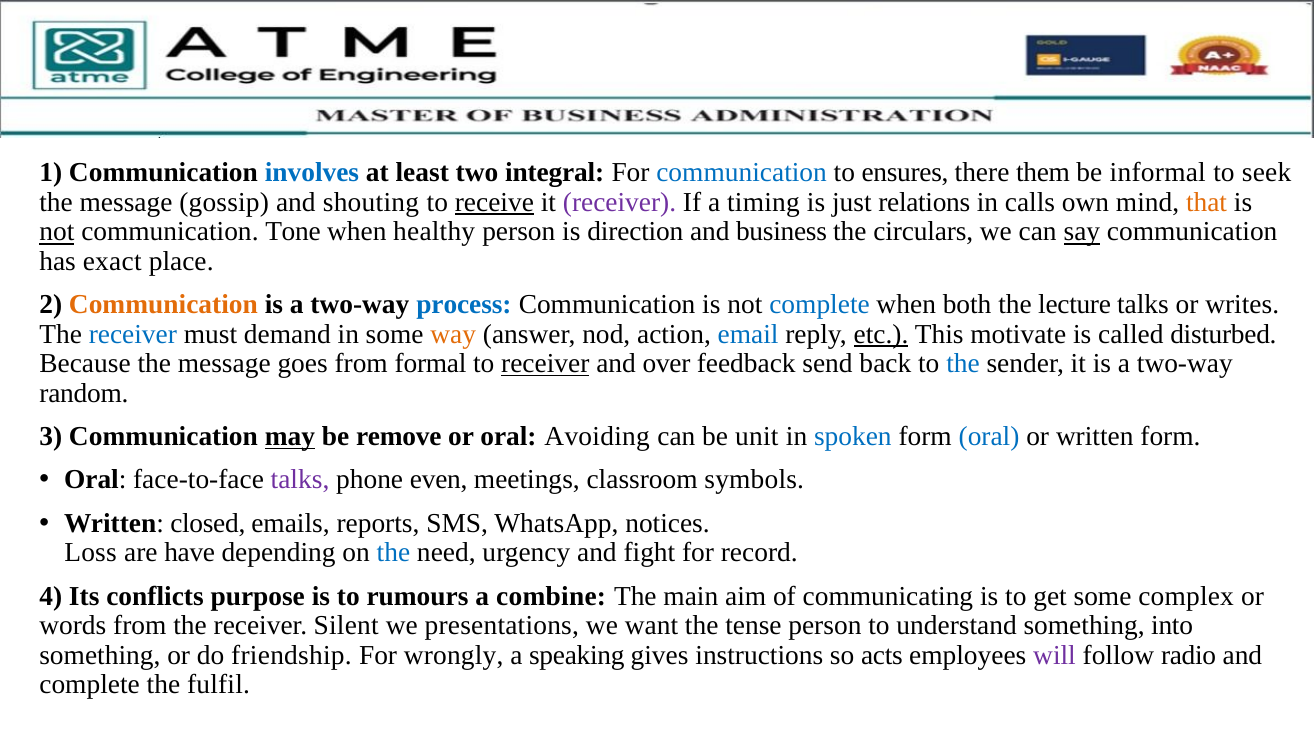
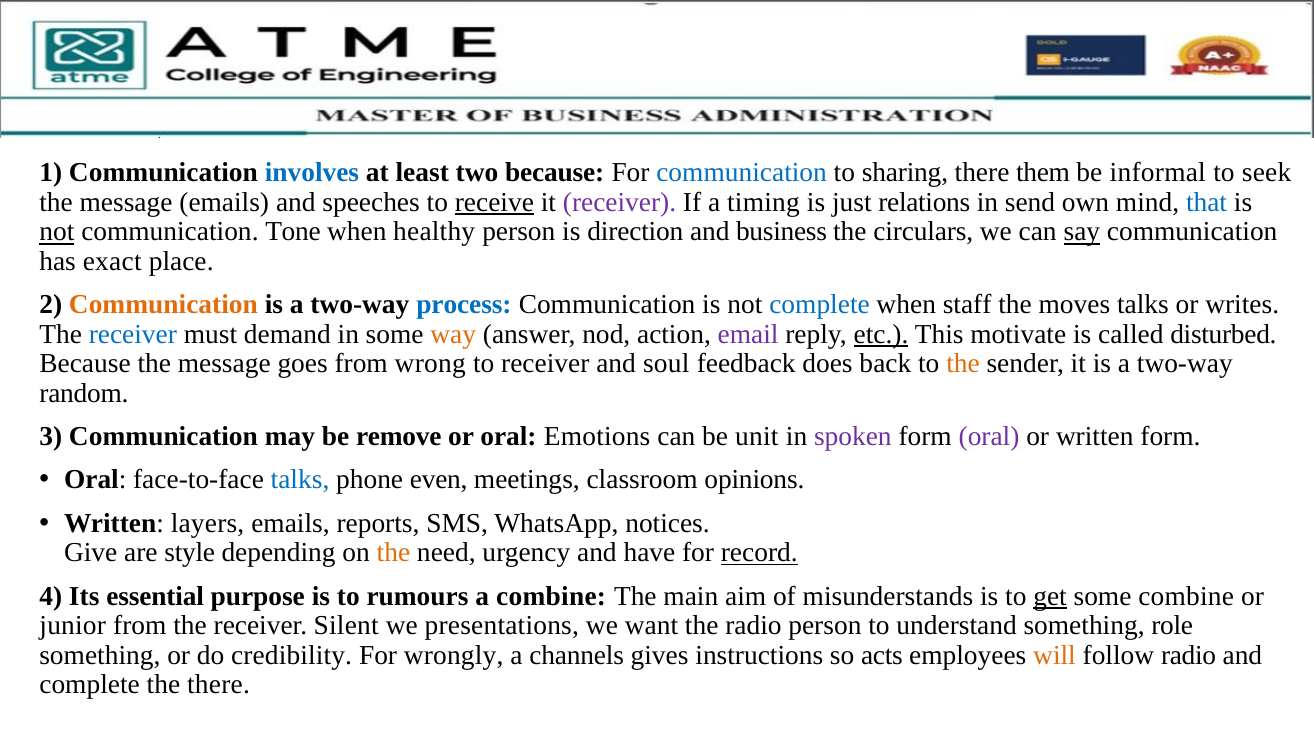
two integral: integral -> because (555, 173)
ensures: ensures -> sharing (905, 173)
message gossip: gossip -> emails (224, 202)
shouting: shouting -> speeches (371, 202)
calls: calls -> send (1030, 202)
that colour: orange -> blue (1207, 202)
both: both -> staff (967, 305)
lecture: lecture -> moves (1074, 305)
email colour: blue -> purple (748, 334)
formal: formal -> wrong (430, 364)
receiver underline: present -> none (545, 364)
over: over -> soul (666, 364)
send: send -> does (828, 364)
the colour: blue -> orange (963, 364)
may underline: present -> none (290, 437)
Avoiding: Avoiding -> Emotions (597, 437)
spoken colour: blue -> purple (853, 437)
oral colour: blue -> purple (989, 437)
talks colour: purple -> blue (300, 480)
symbols: symbols -> opinions (754, 480)
closed: closed -> layers (208, 523)
Loss: Loss -> Give (91, 553)
have: have -> style (190, 553)
the colour: blue -> orange (393, 553)
fight: fight -> have (649, 553)
record underline: none -> present (759, 553)
conflicts: conflicts -> essential (155, 596)
communicating: communicating -> misunderstands (888, 596)
get underline: none -> present (1050, 596)
some complex: complex -> combine (1186, 596)
words: words -> junior (73, 626)
the tense: tense -> radio (753, 626)
into: into -> role (1172, 626)
friendship: friendship -> credibility (292, 655)
speaking: speaking -> channels (577, 655)
will colour: purple -> orange (1055, 655)
the fulfil: fulfil -> there (218, 685)
